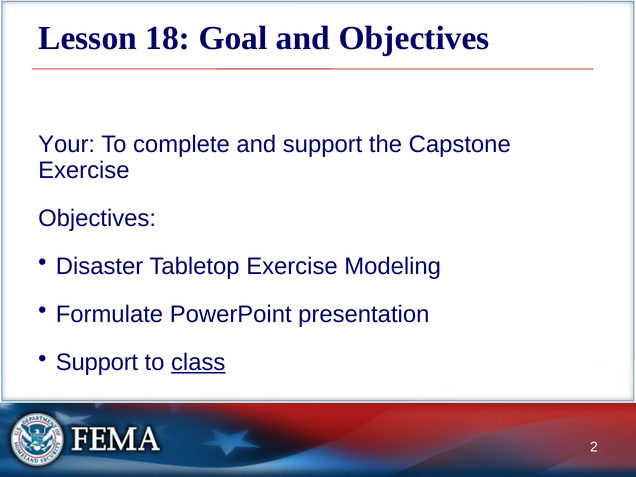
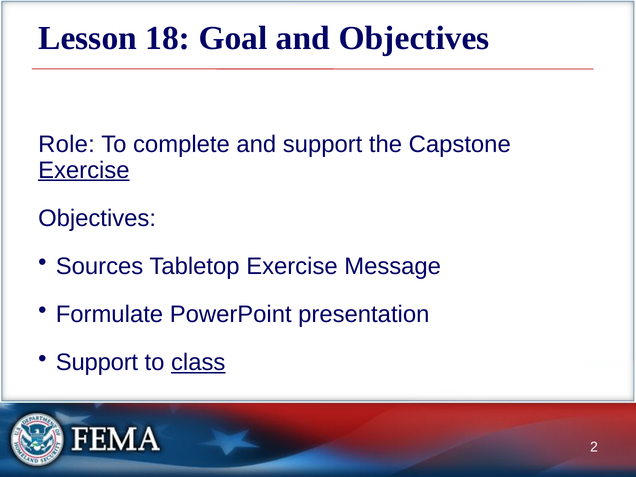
Your: Your -> Role (67, 144)
Exercise underline: none -> present (84, 170)
Disaster: Disaster -> Sources (100, 266)
Modeling: Modeling -> Message (393, 266)
